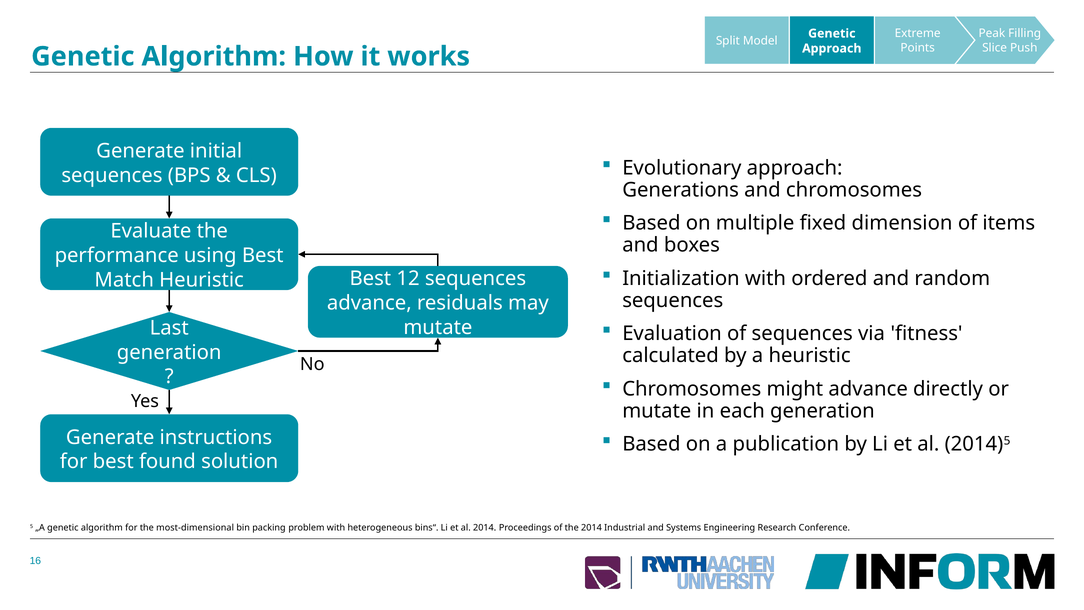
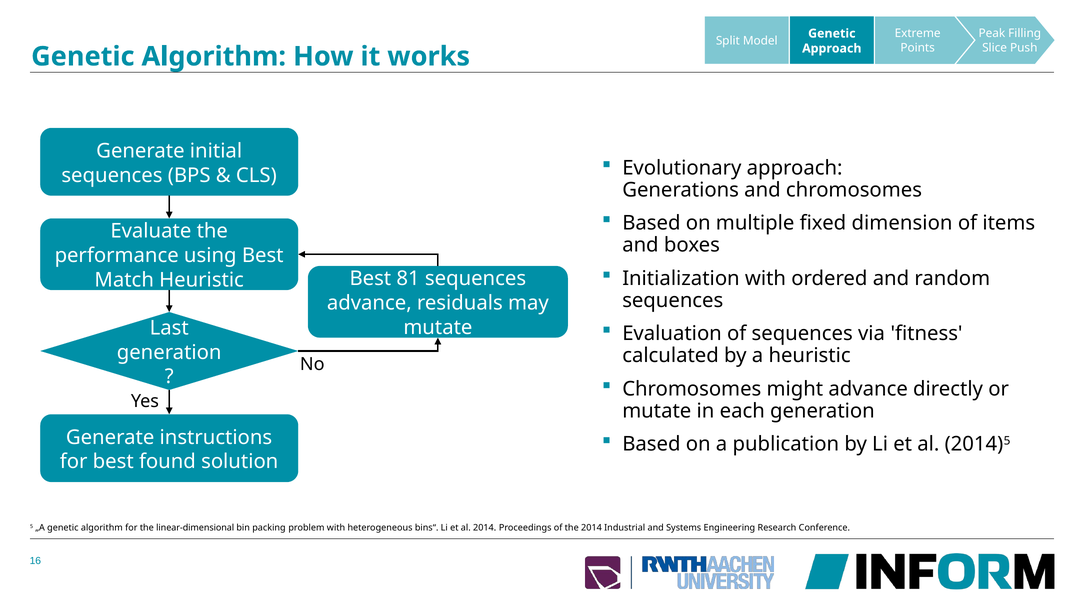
12: 12 -> 81 (408, 279)
most-dimensional: most-dimensional -> linear-dimensional (195, 528)
